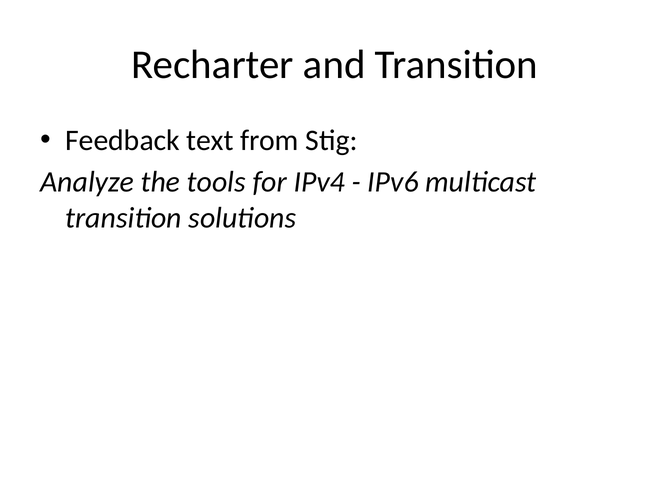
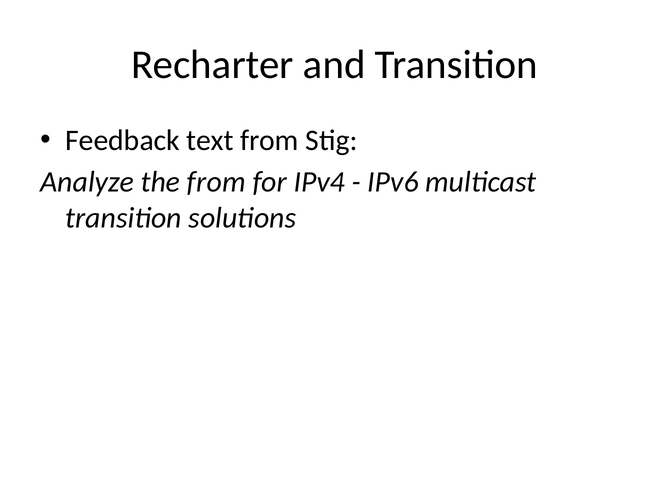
the tools: tools -> from (216, 182)
